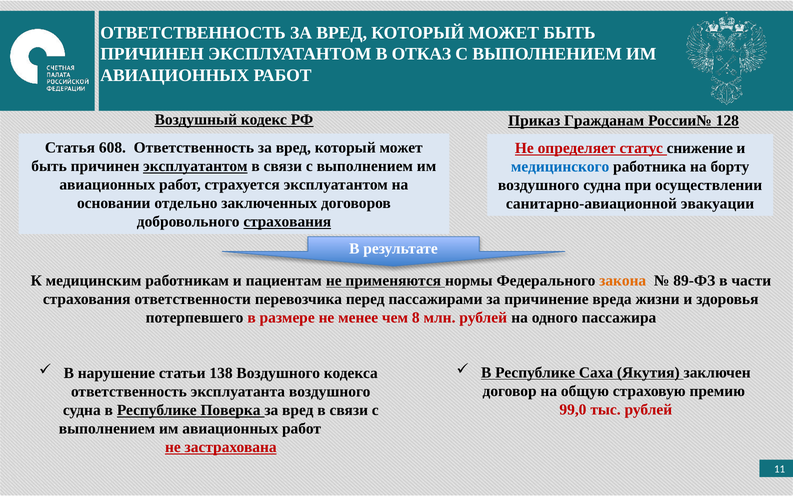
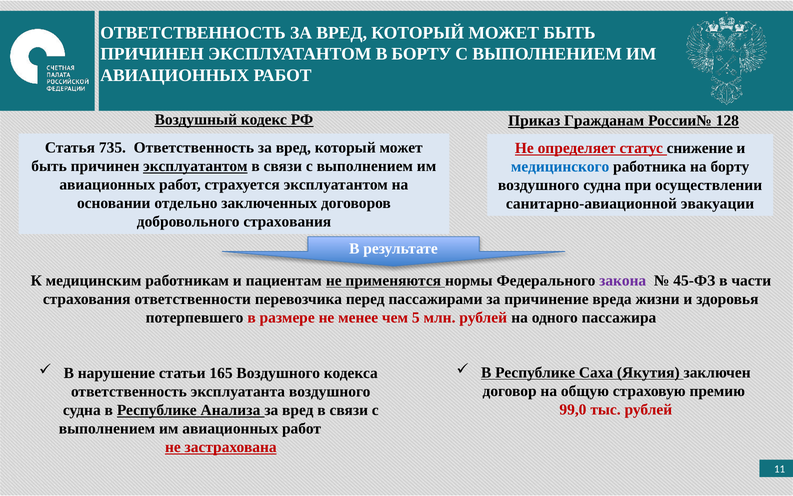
В ОТКАЗ: ОТКАЗ -> БОРТУ (421, 54)
608: 608 -> 735 (112, 148)
страхования underline: present -> none (287, 222)
закона colour: orange -> purple (623, 280)
89-ФЗ: 89-ФЗ -> 45-ФЗ (694, 280)
8: 8 -> 5 (416, 317)
138: 138 -> 165 (221, 373)
Поверка: Поверка -> Анализа (230, 410)
